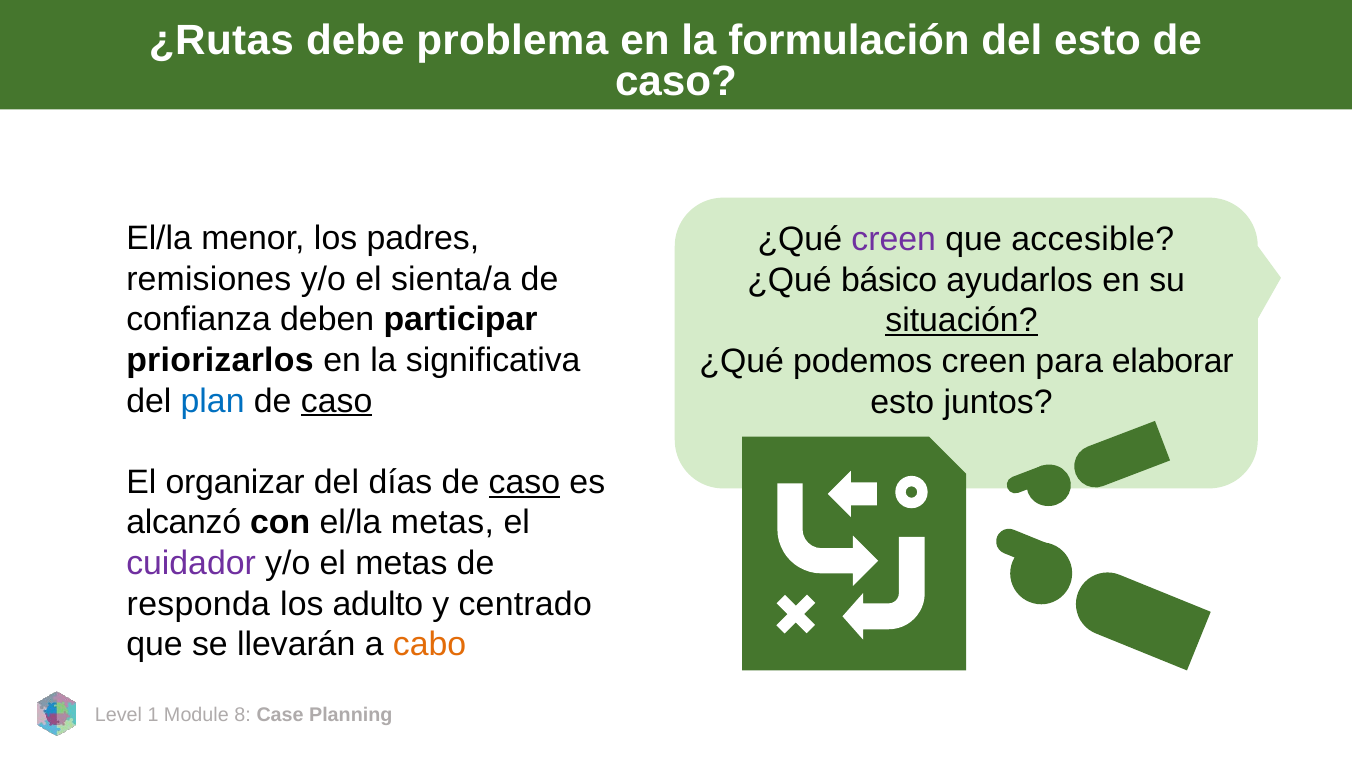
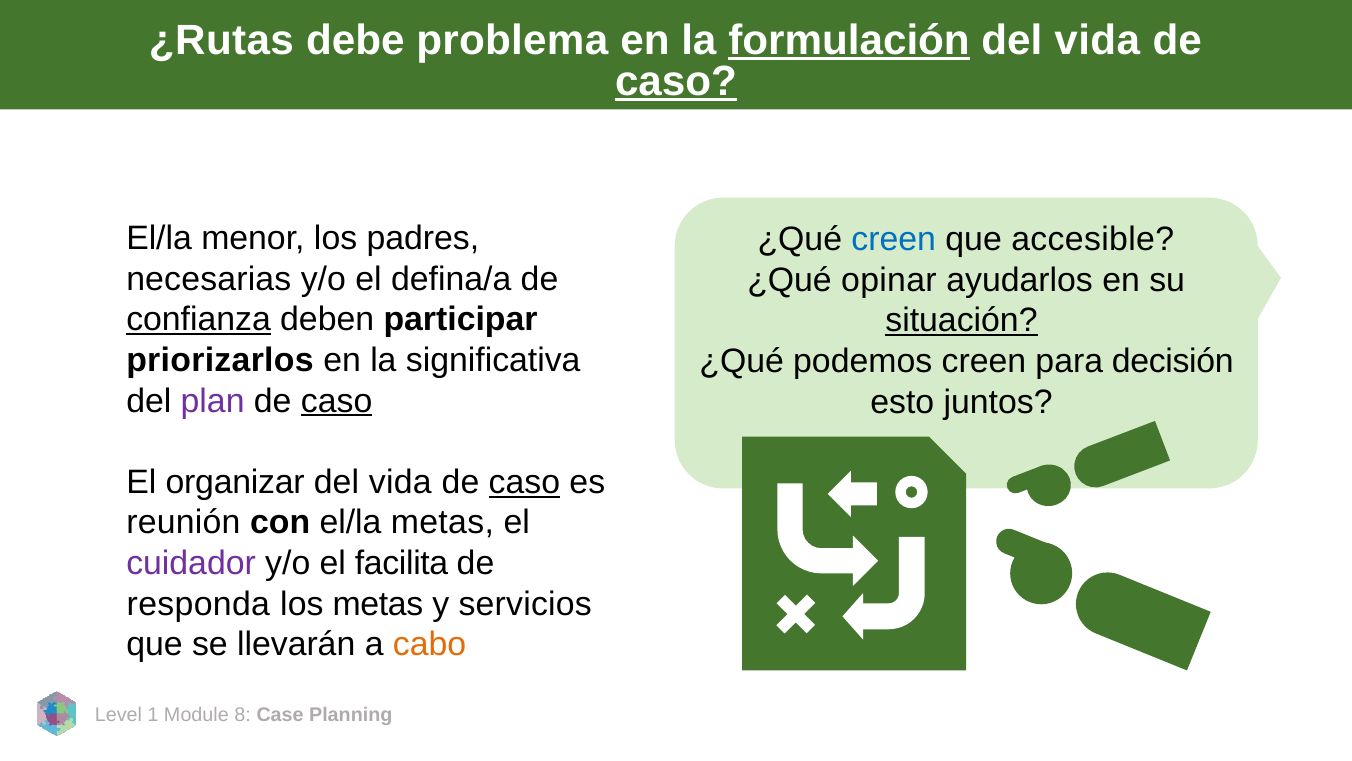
formulación underline: none -> present (849, 40)
esto: esto -> vida (1097, 40)
caso underline: none -> present (676, 81)
creen colour: purple -> blue (894, 239)
remisiones: remisiones -> necesarias (209, 279)
sienta/a: sienta/a -> defina/a (451, 279)
básico: básico -> opinar (889, 280)
confianza underline: none -> present (199, 320)
elaborar: elaborar -> decisión (1173, 361)
plan colour: blue -> purple (213, 401)
días: días -> vida (400, 482)
alcanzó: alcanzó -> reunión (183, 522)
el metas: metas -> facilita (402, 563)
los adulto: adulto -> metas (378, 603)
centrado: centrado -> servicios (525, 603)
